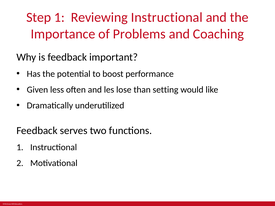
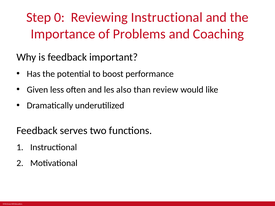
Step 1: 1 -> 0 (59, 17)
lose: lose -> also (124, 90)
setting: setting -> review (165, 90)
